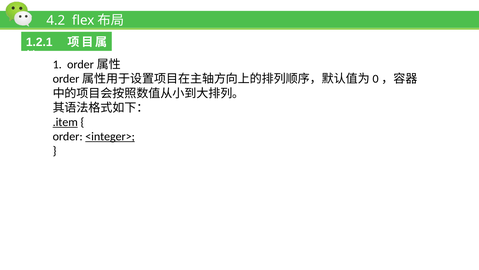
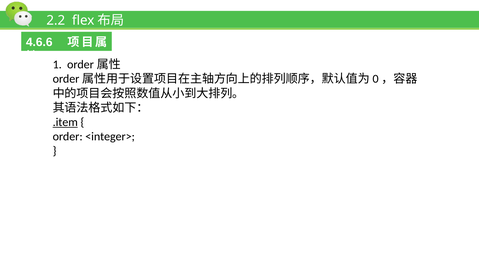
4.2: 4.2 -> 2.2 (56, 20)
1.2.1: 1.2.1 -> 4.6.6 (39, 42)
<integer> underline: present -> none (110, 136)
